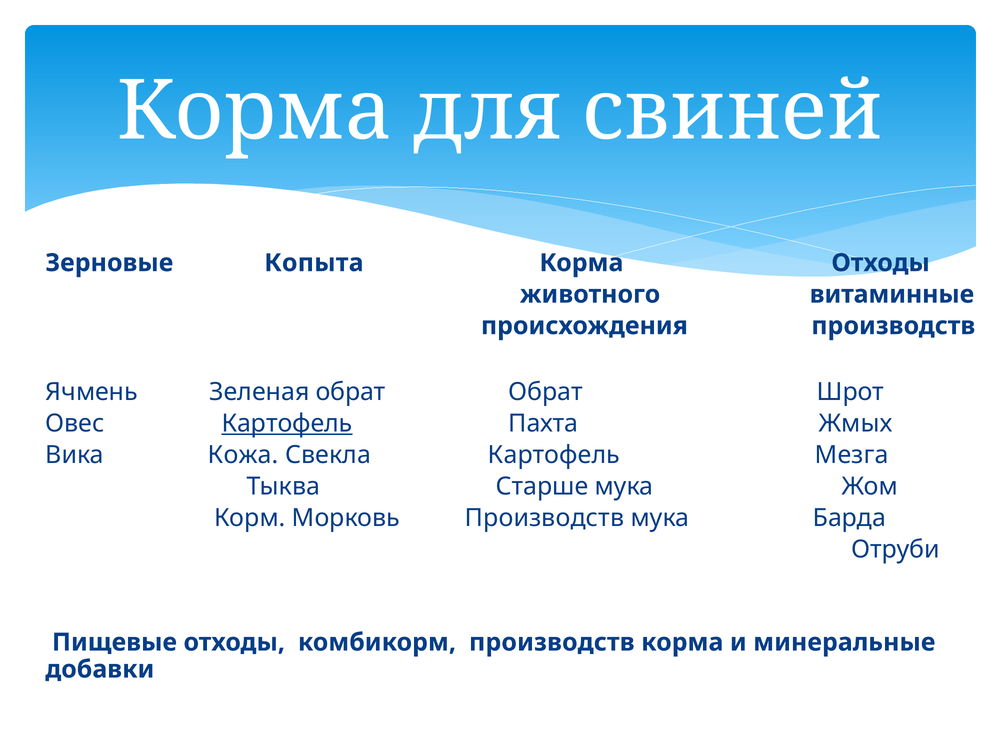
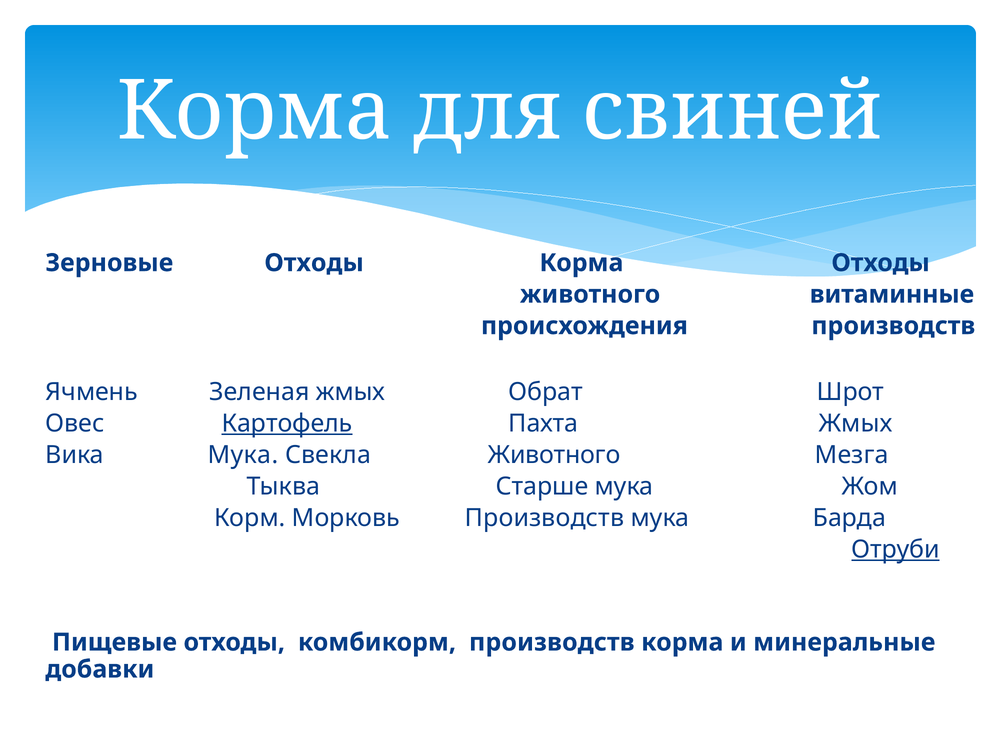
Зерновые Копыта: Копыта -> Отходы (314, 263)
Зеленая обрат: обрат -> жмых (351, 392)
Вика Кожа: Кожа -> Мука (243, 455)
Свекла Картофель: Картофель -> Животного (554, 455)
Отруби underline: none -> present (896, 549)
